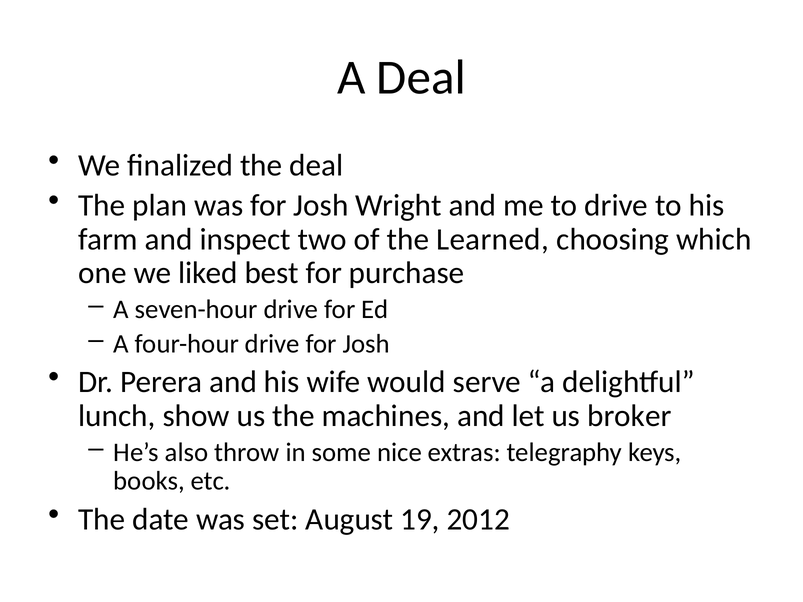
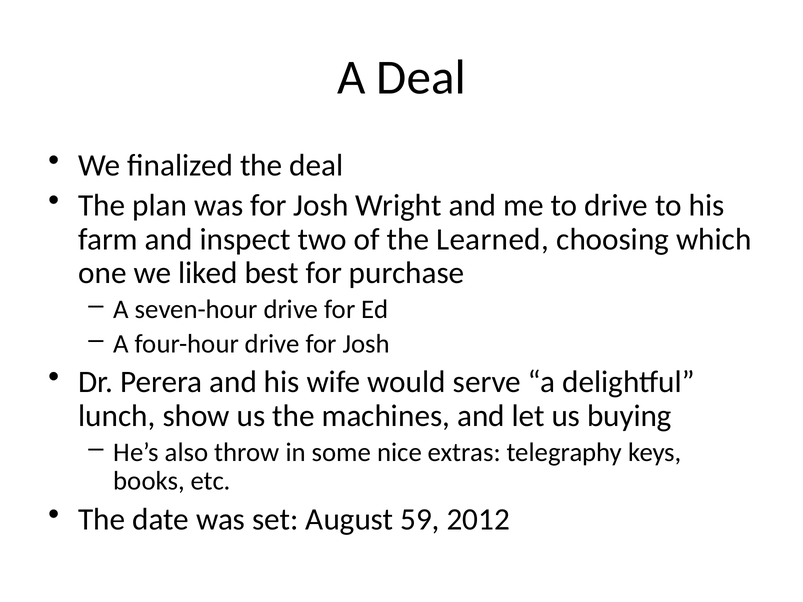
broker: broker -> buying (629, 416)
19: 19 -> 59 (420, 520)
